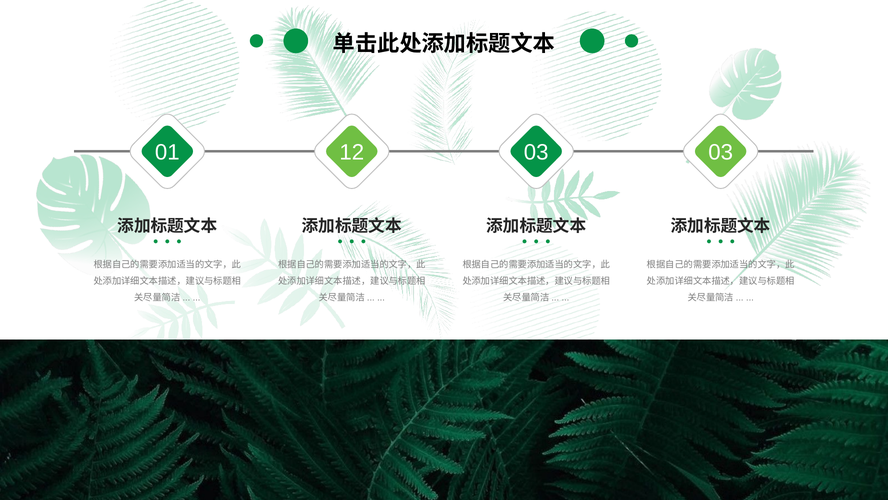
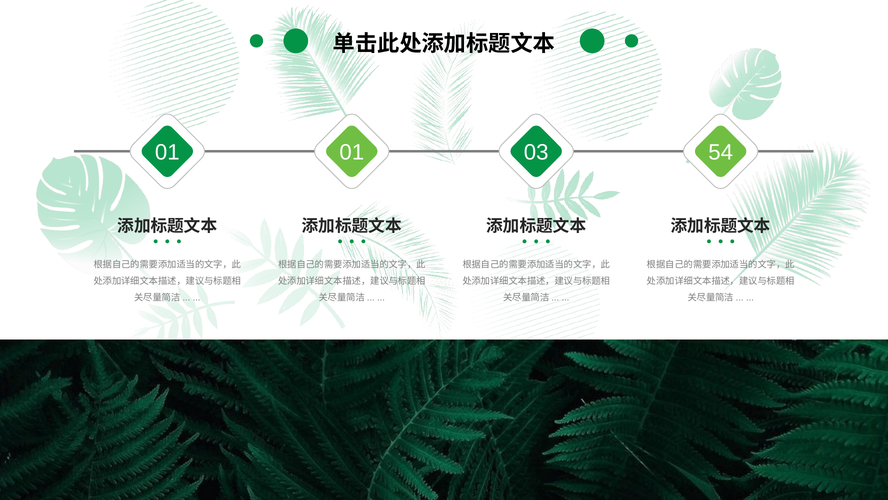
01 12: 12 -> 01 (352, 152)
03 03: 03 -> 54 (721, 152)
